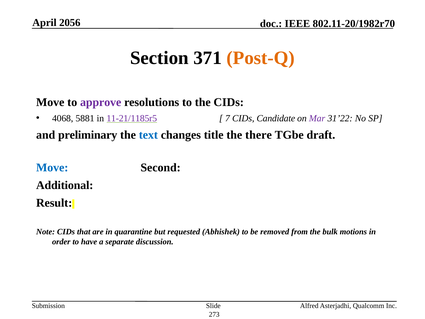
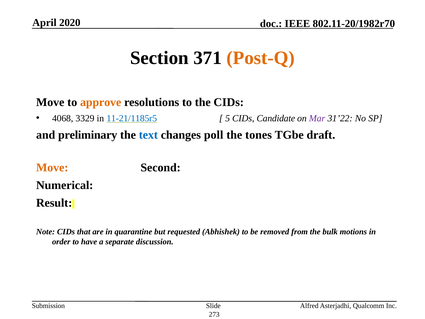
2056: 2056 -> 2020 (70, 23)
approve colour: purple -> orange (101, 102)
5881: 5881 -> 3329 (85, 118)
11-21/1185r5 colour: purple -> blue (132, 118)
7: 7 -> 5 (228, 118)
title: title -> poll (214, 135)
there: there -> tones (259, 135)
Move colour: blue -> orange (52, 167)
Additional: Additional -> Numerical (65, 185)
